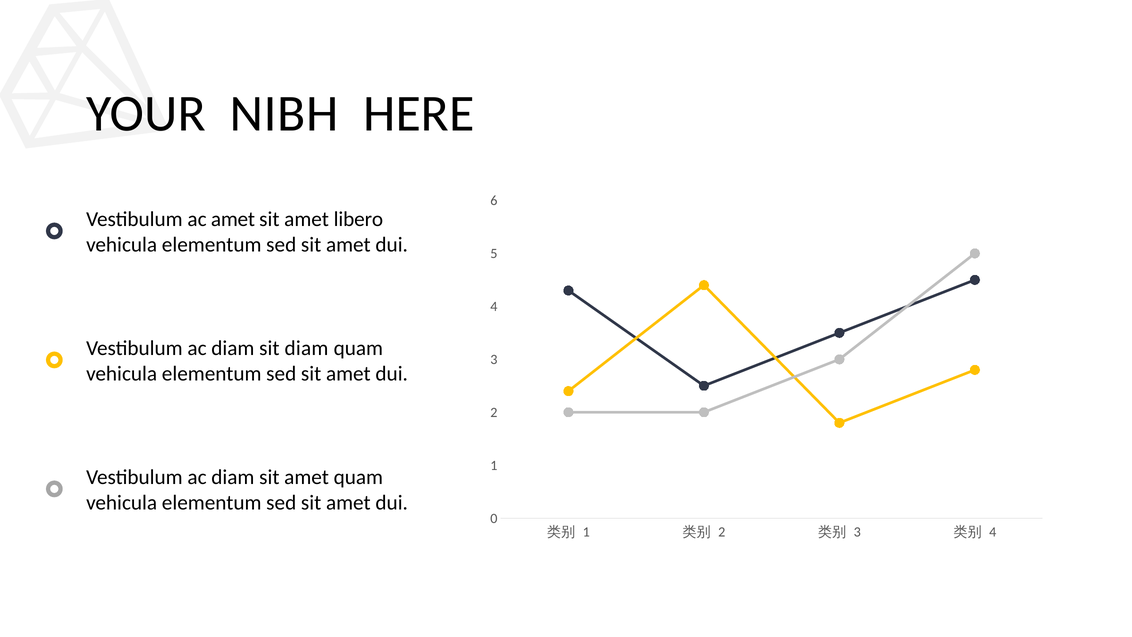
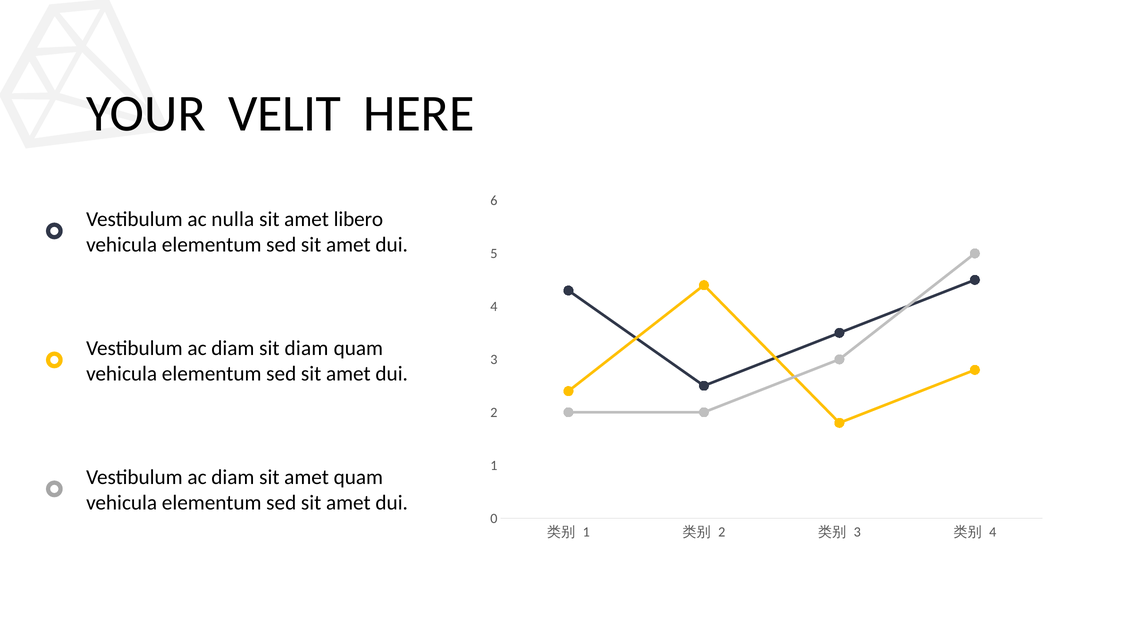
NIBH: NIBH -> VELIT (285, 114)
ac amet: amet -> nulla (233, 219)
